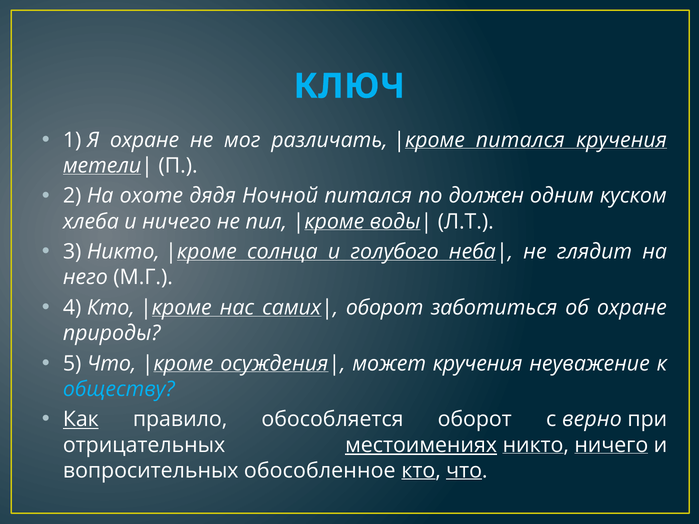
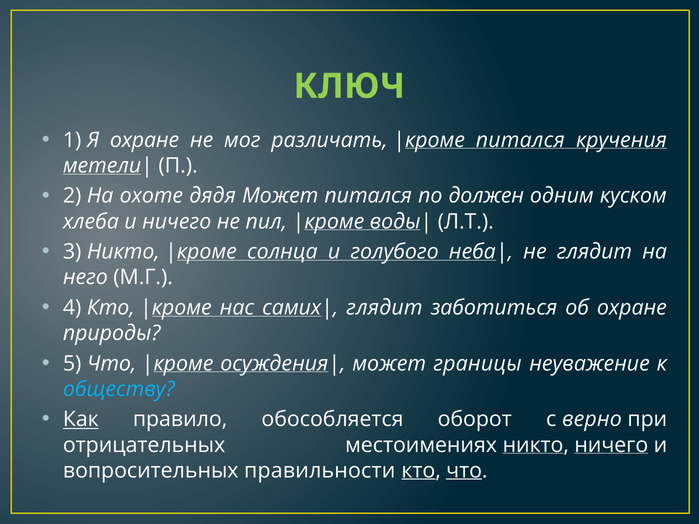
КЛЮЧ colour: light blue -> light green (349, 86)
дядя Ночной: Ночной -> Может (280, 196)
оборот: оборот -> глядит (384, 308)
может кручения: кручения -> границы (477, 364)
местоимениях underline: present -> none (421, 445)
обособленное: обособленное -> правильности (320, 471)
